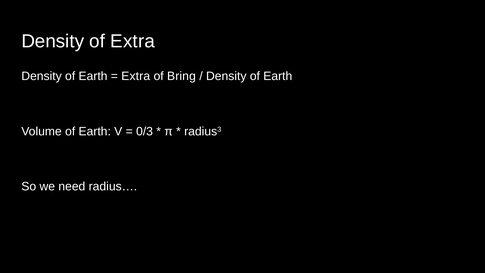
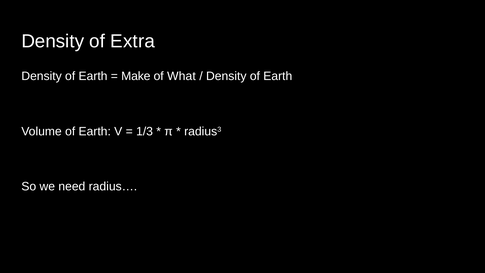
Extra: Extra -> Make (136, 76)
Bring: Bring -> What (181, 76)
0/3: 0/3 -> 1/3 (145, 131)
